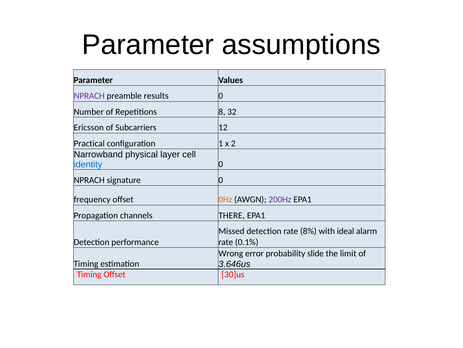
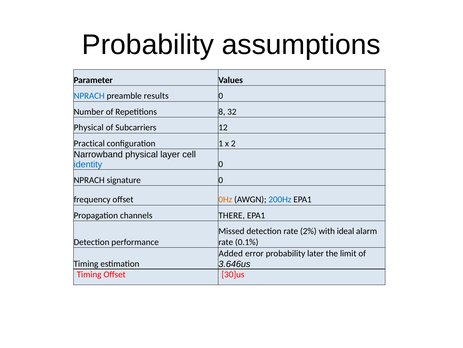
Parameter: Parameter -> Probability (148, 45)
NPRACH colour: purple -> blue (89, 96)
Ericsson: Ericsson -> Physical (89, 127)
200Hz colour: purple -> blue (280, 199)
8%: 8% -> 2% (308, 231)
Wrong: Wrong -> Added (231, 253)
slide: slide -> later (316, 253)
